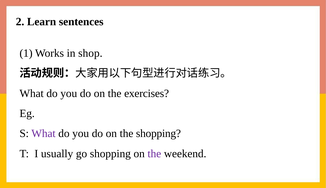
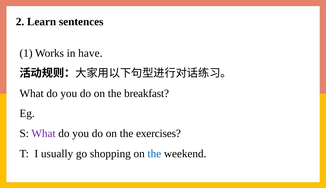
shop: shop -> have (90, 53)
exercises: exercises -> breakfast (147, 93)
the shopping: shopping -> exercises (158, 133)
the colour: purple -> blue (154, 153)
